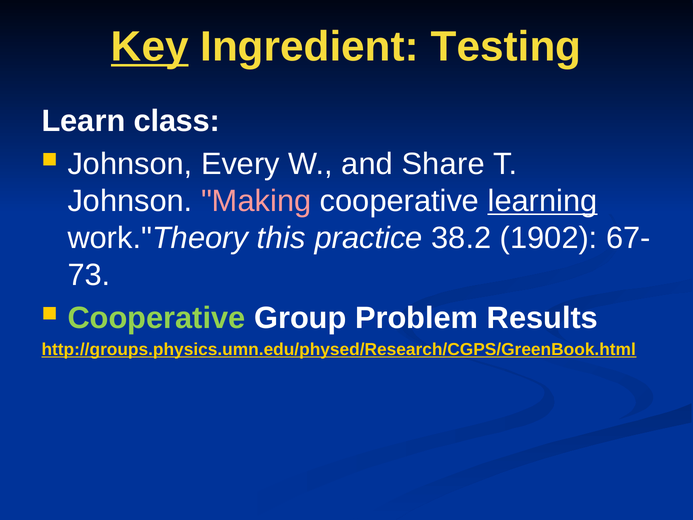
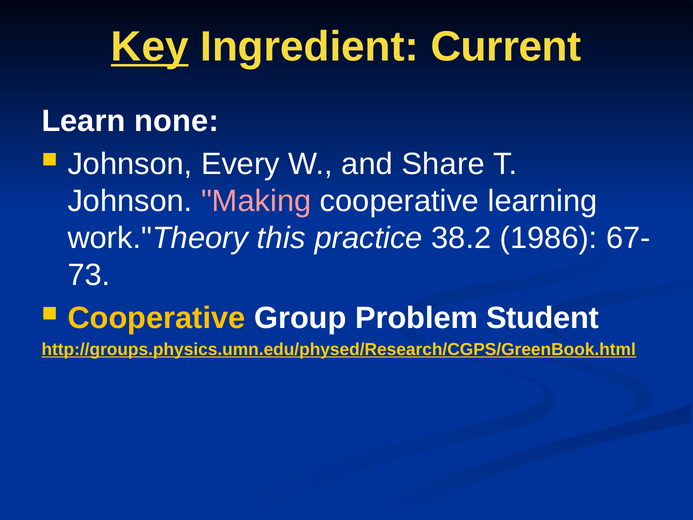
Testing: Testing -> Current (506, 47)
class: class -> none (177, 121)
learning underline: present -> none (542, 201)
1902: 1902 -> 1986 (549, 238)
Cooperative colour: light green -> yellow (157, 318)
Results: Results -> Student (543, 318)
